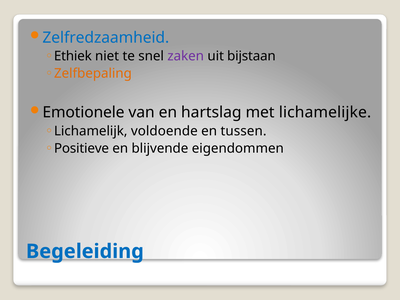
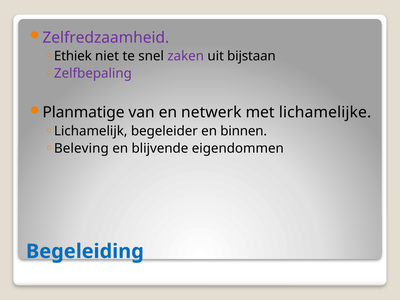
Zelfredzaamheid colour: blue -> purple (106, 38)
Zelfbepaling colour: orange -> purple (93, 74)
Emotionele: Emotionele -> Planmatige (83, 113)
hartslag: hartslag -> netwerk (211, 113)
voldoende: voldoende -> begeleider (164, 131)
tussen: tussen -> binnen (244, 131)
Positieve: Positieve -> Beleving (81, 148)
